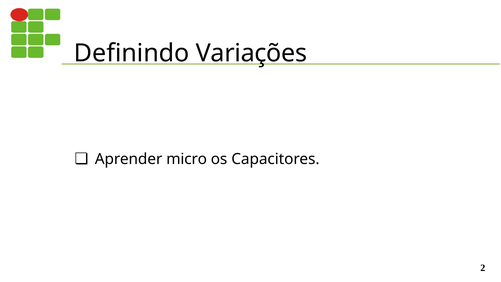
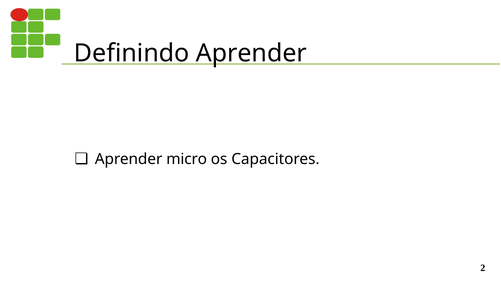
Definindo Variações: Variações -> Aprender (251, 53)
